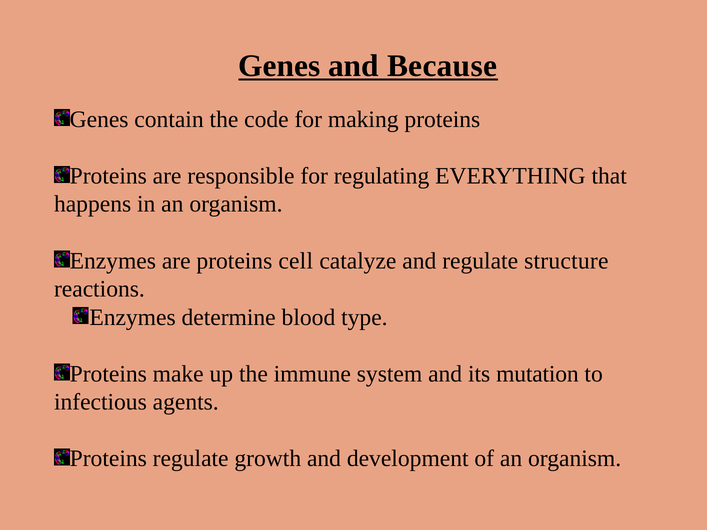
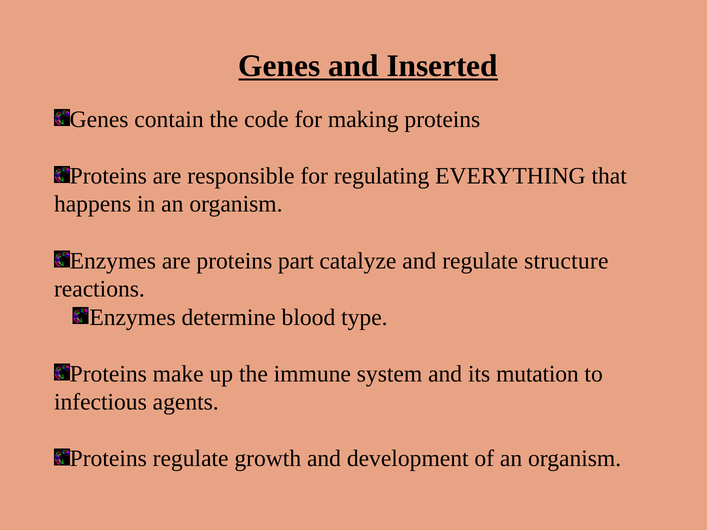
Because: Because -> Inserted (442, 66)
cell: cell -> part (296, 261)
